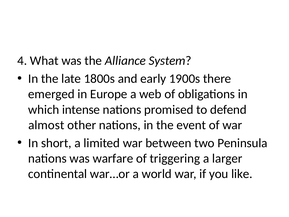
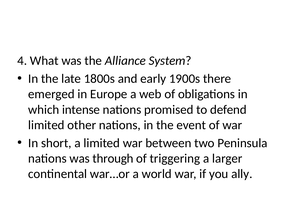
almost: almost -> limited (46, 125)
warfare: warfare -> through (113, 158)
like: like -> ally (242, 174)
